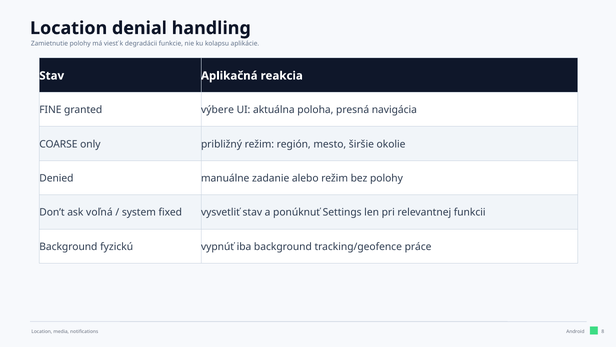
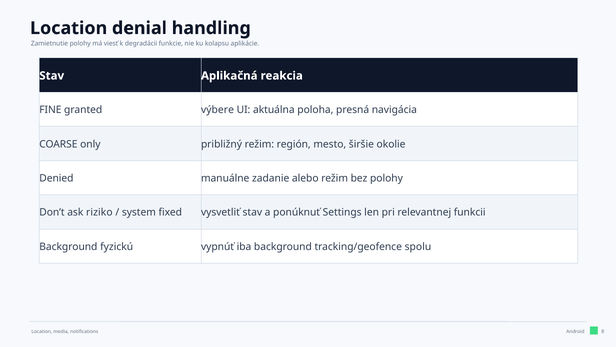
voľná: voľná -> riziko (99, 212)
práce: práce -> spolu (418, 246)
